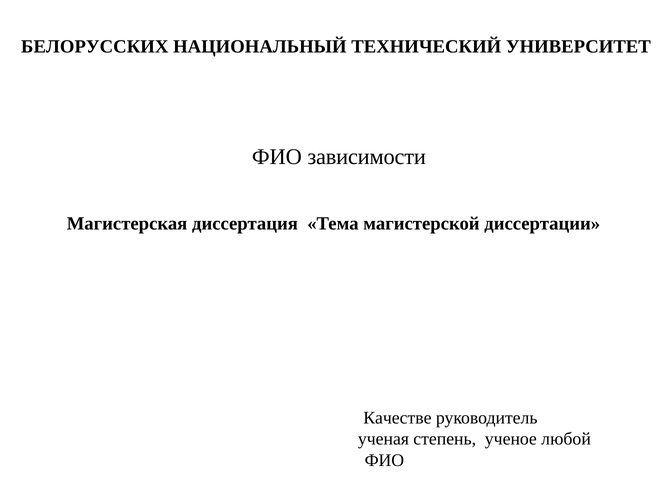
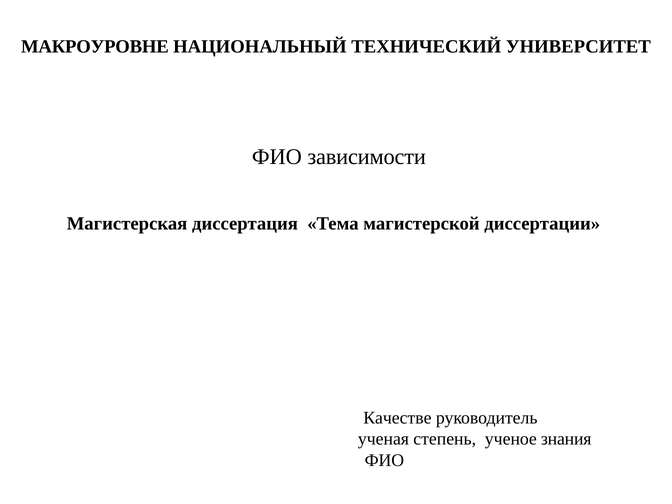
БЕЛОРУССКИХ: БЕЛОРУССКИХ -> МАКРОУРОВНЕ (95, 47)
любой: любой -> знания (566, 439)
